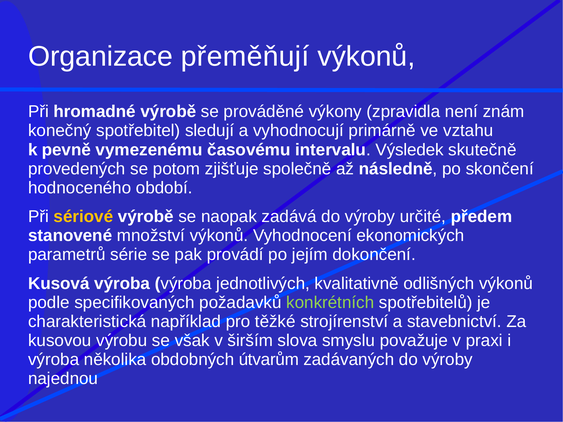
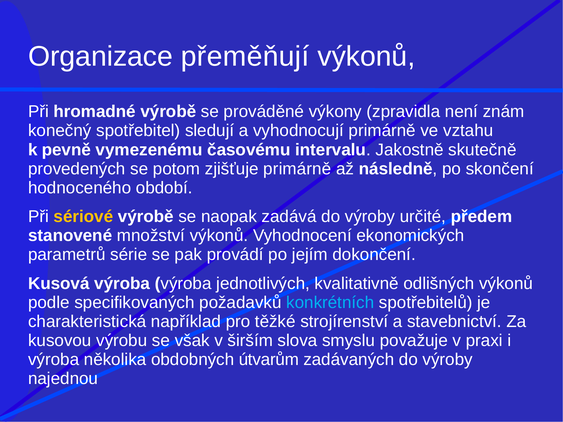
Výsledek: Výsledek -> Jakostně (410, 150)
zjišťuje společně: společně -> primárně (297, 169)
konkrétních colour: light green -> light blue (330, 303)
